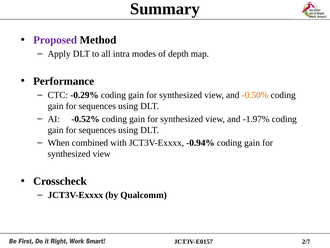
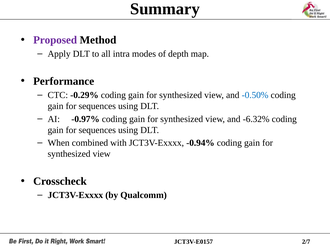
-0.50% colour: orange -> blue (255, 95)
-0.52%: -0.52% -> -0.97% (85, 119)
-1.97%: -1.97% -> -6.32% (256, 119)
